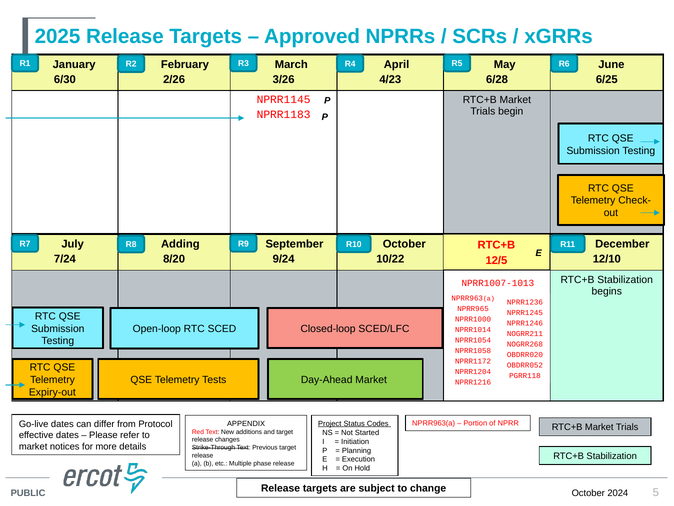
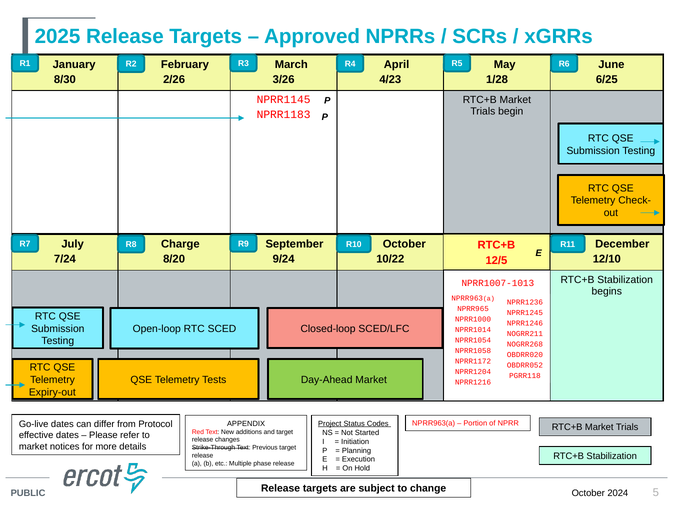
6/30: 6/30 -> 8/30 (65, 79)
6/28: 6/28 -> 1/28 (497, 79)
Adding: Adding -> Charge (180, 244)
